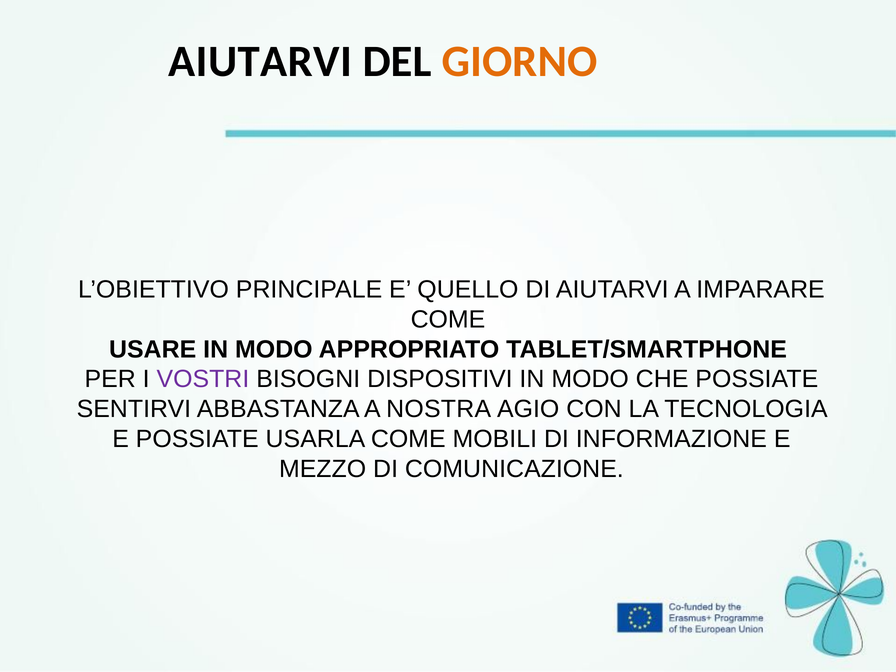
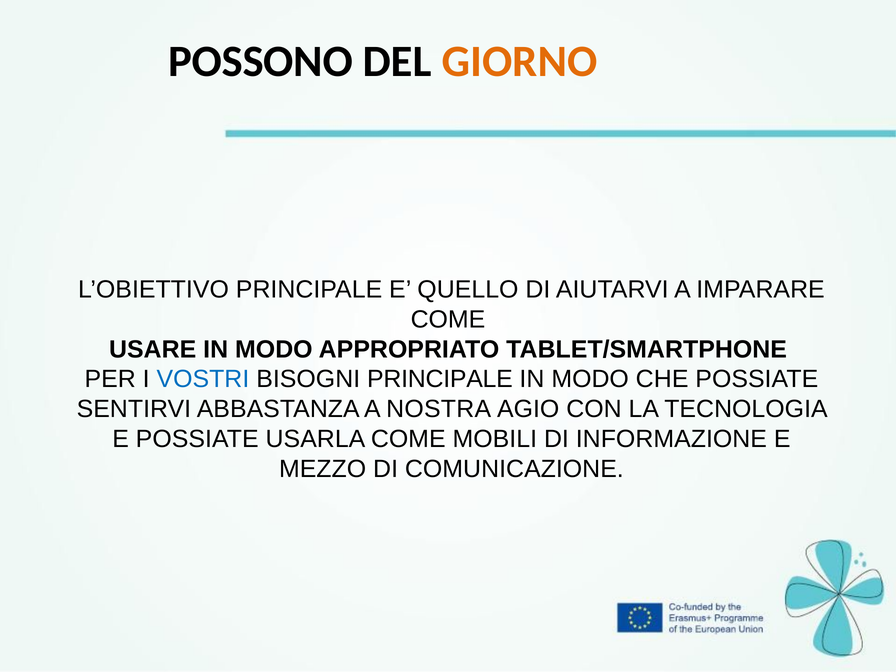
AIUTARVI: AIUTARVI -> POSSONO (261, 61)
VOSTRI colour: purple -> blue (203, 379)
BISOGNI DISPOSITIVI: DISPOSITIVI -> PRINCIPALE (440, 379)
